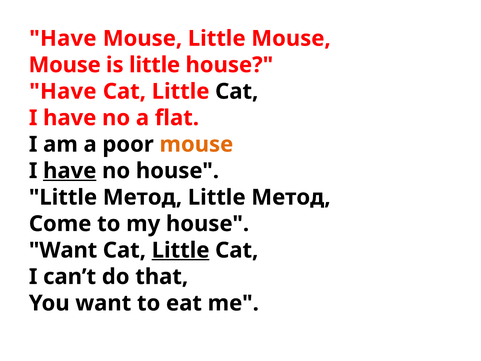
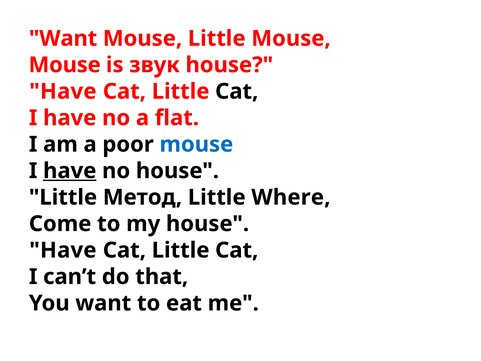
Have: Have -> Want (63, 38)
is little: little -> звук (155, 65)
mouse colour: orange -> blue (196, 144)
Метод: Метод -> Where (291, 197)
Want: Want -> Have (63, 250)
Little underline: present -> none (181, 250)
